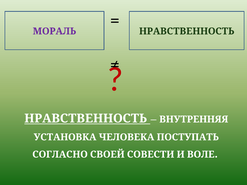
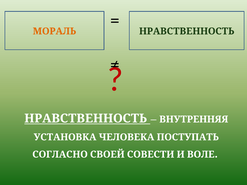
МОРАЛЬ colour: purple -> orange (54, 31)
